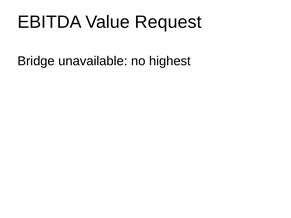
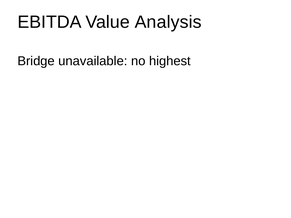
Request: Request -> Analysis (168, 22)
